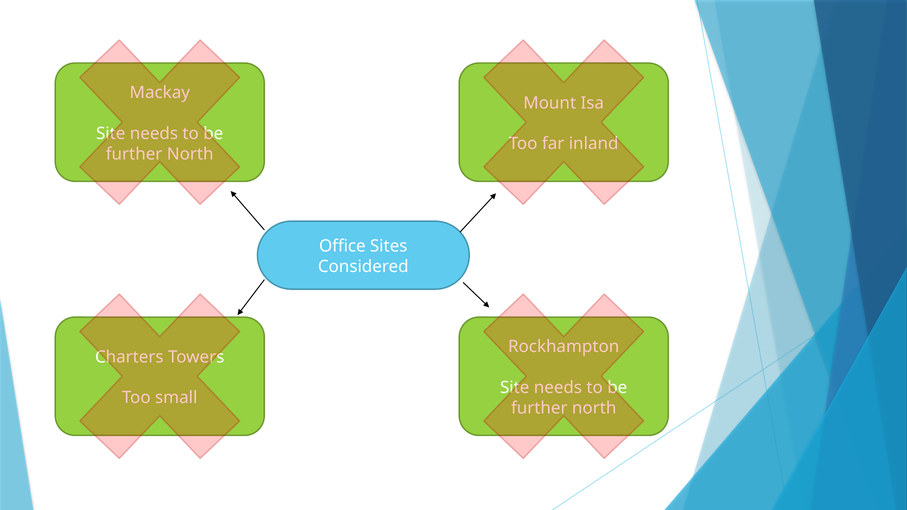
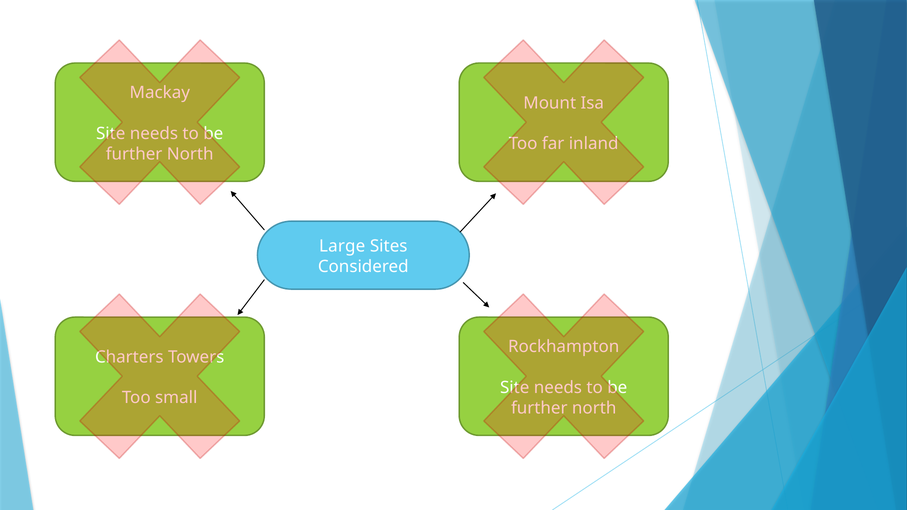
Office: Office -> Large (342, 246)
